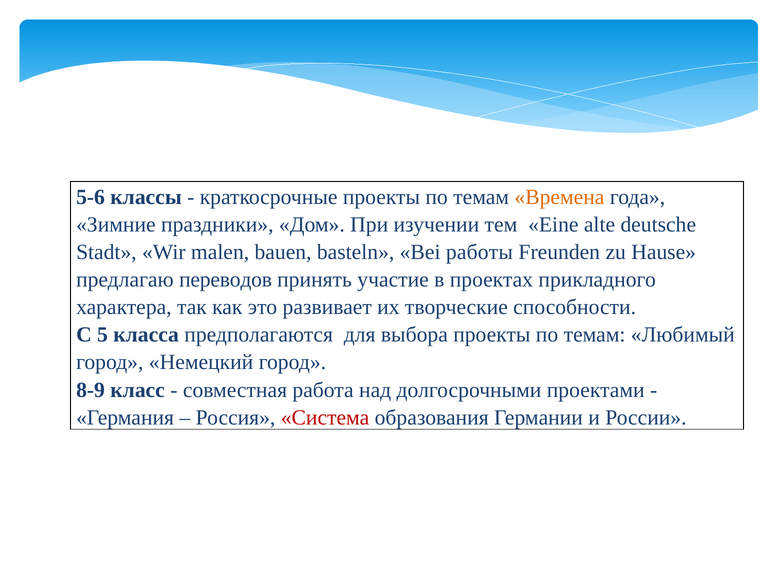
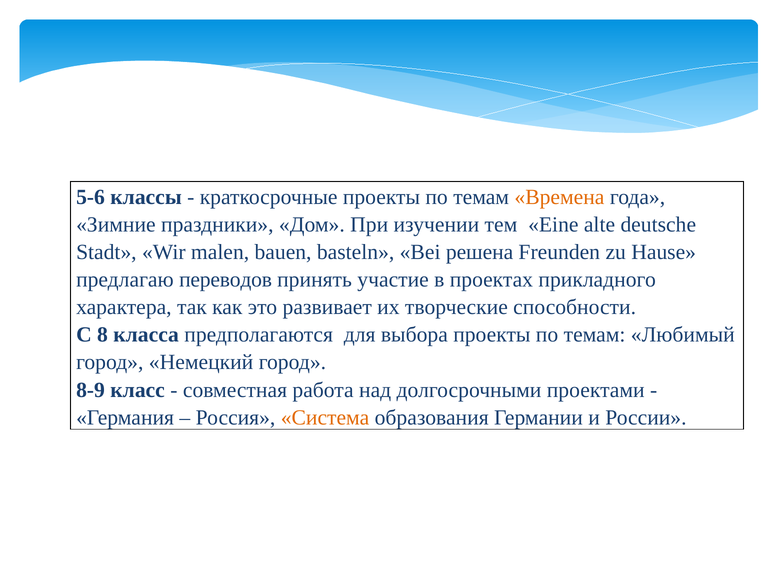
работы: работы -> решена (480, 252)
5: 5 -> 8 (103, 335)
Система colour: red -> orange (325, 417)
